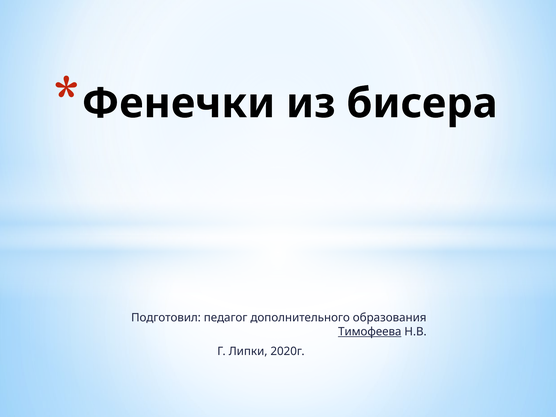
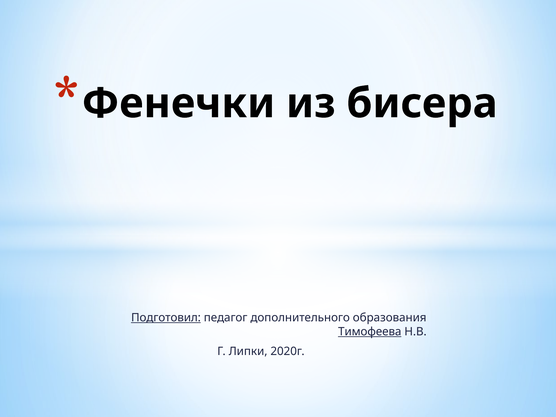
Подготовил underline: none -> present (166, 318)
